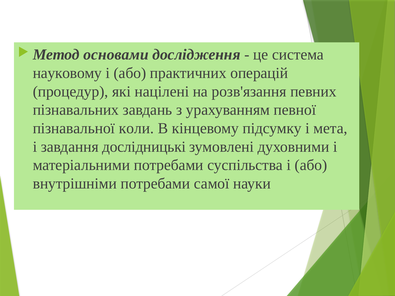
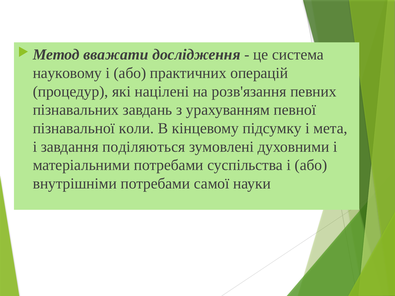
основами: основами -> вважати (116, 55)
дослідницькі: дослідницькі -> поділяються (144, 147)
